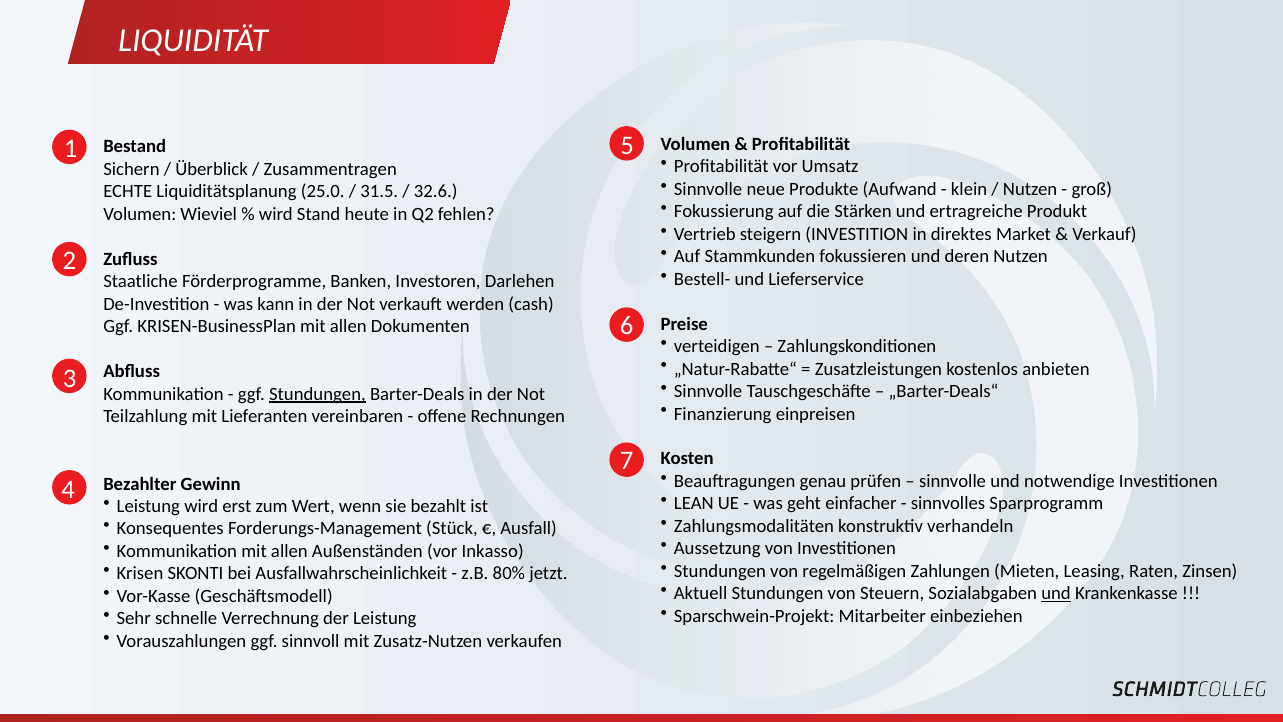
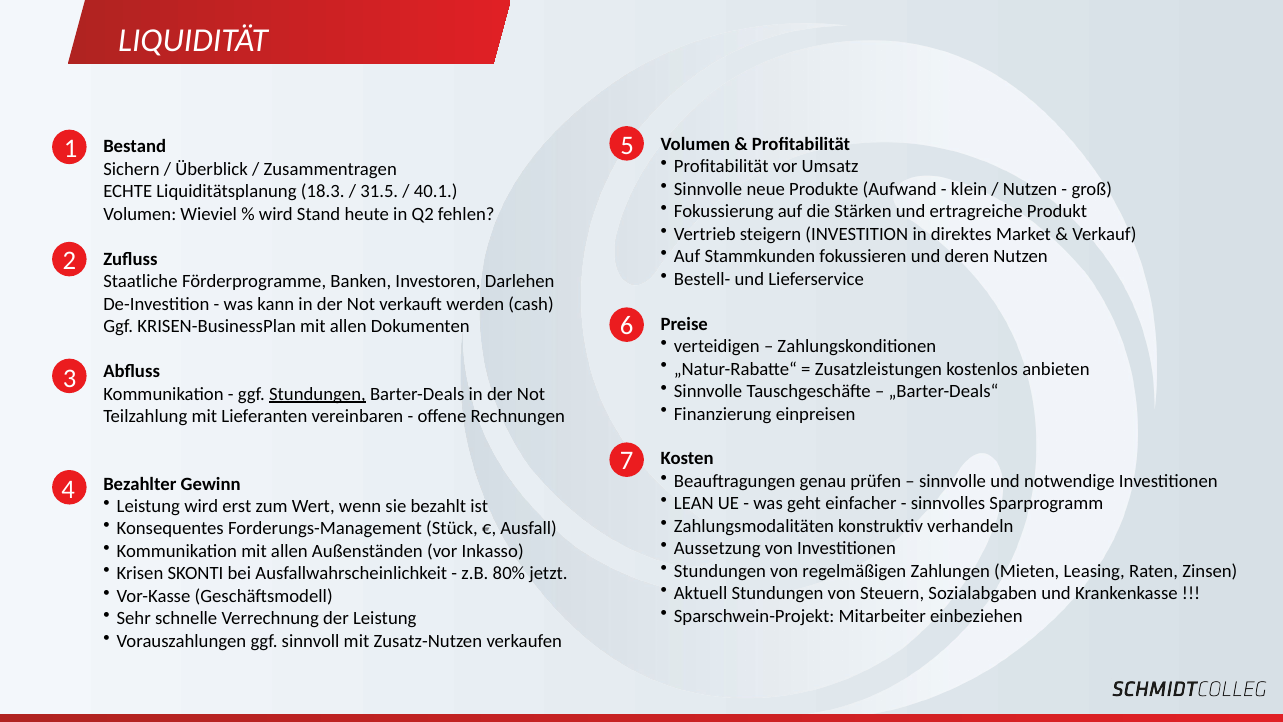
25.0: 25.0 -> 18.3 (323, 192)
32.6: 32.6 -> 40.1 (436, 192)
und underline: present -> none (1056, 593)
